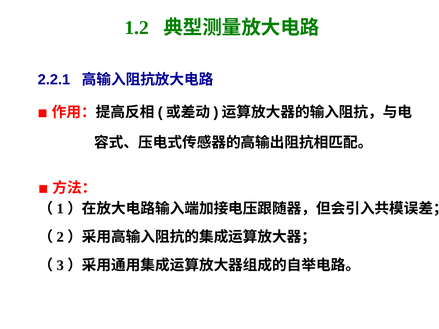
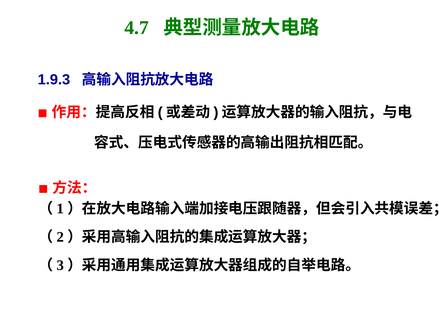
1.2: 1.2 -> 4.7 (137, 28)
2.2.1: 2.2.1 -> 1.9.3 (54, 80)
